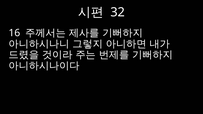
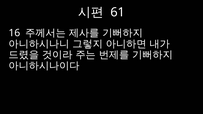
32: 32 -> 61 (118, 12)
